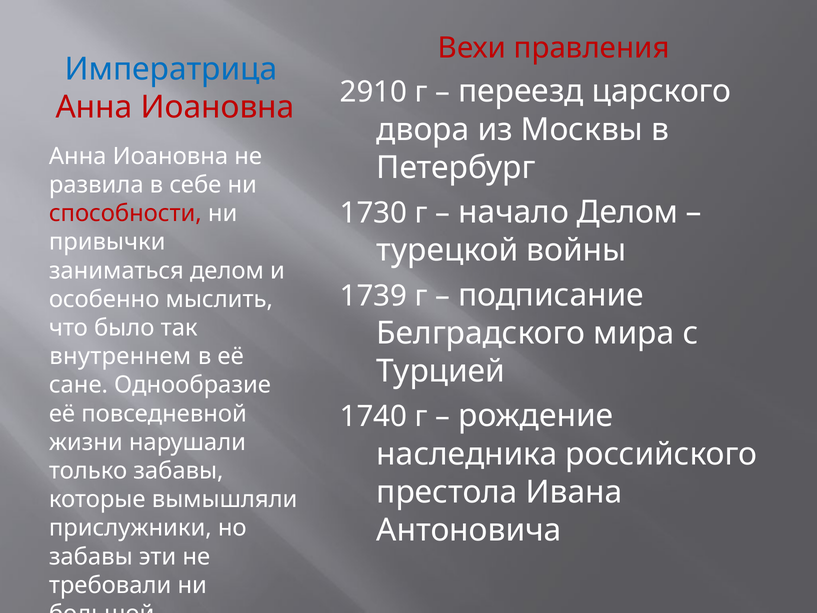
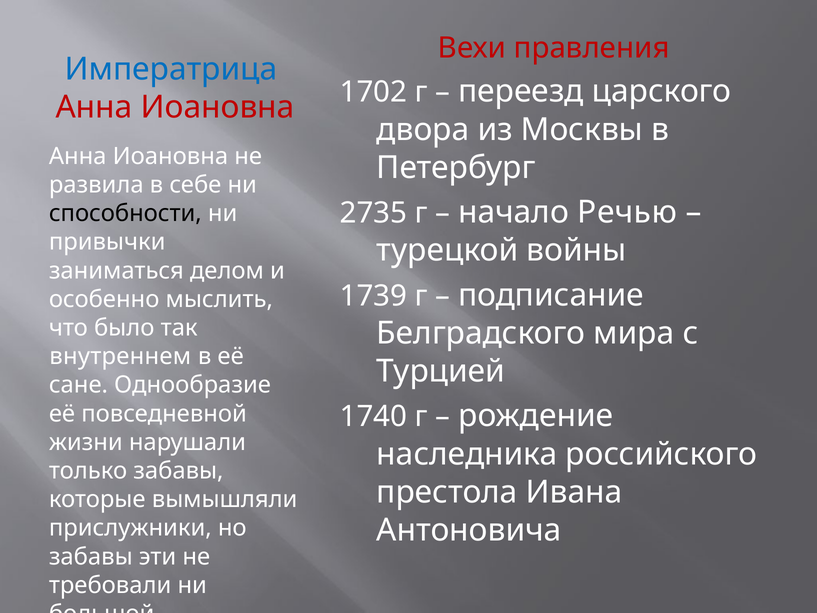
2910: 2910 -> 1702 (373, 92)
1730: 1730 -> 2735 (373, 213)
начало Делом: Делом -> Речью (627, 212)
способности colour: red -> black (125, 213)
